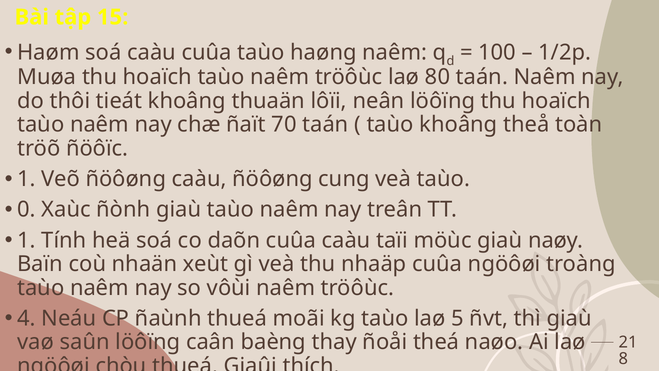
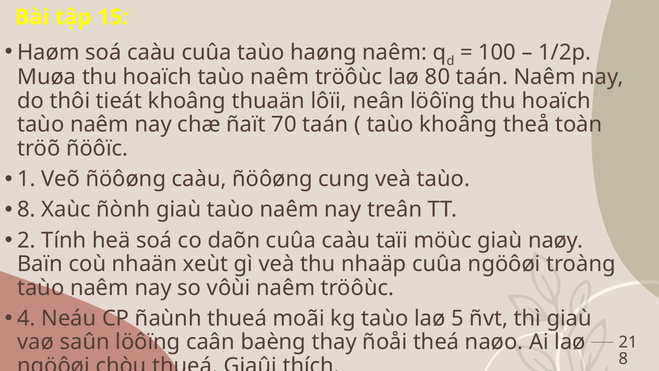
0: 0 -> 8 (26, 209)
1: 1 -> 2 (26, 240)
